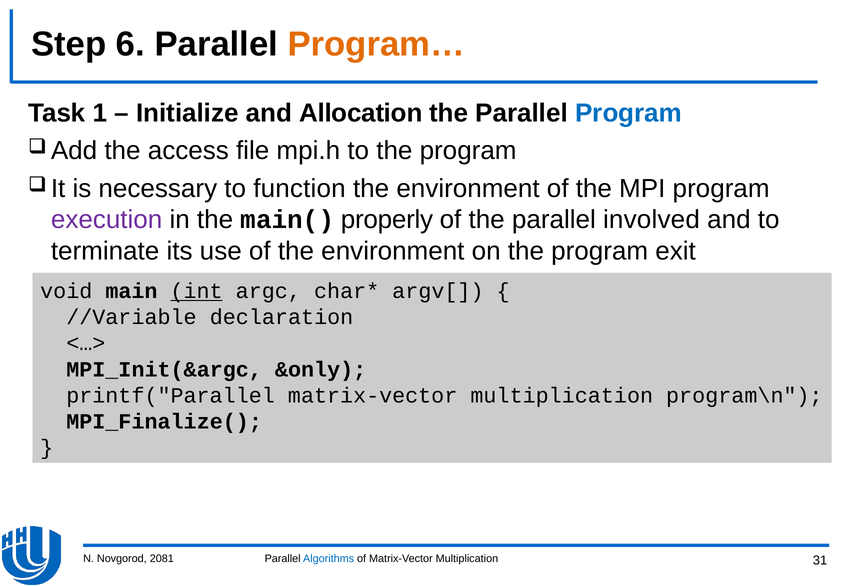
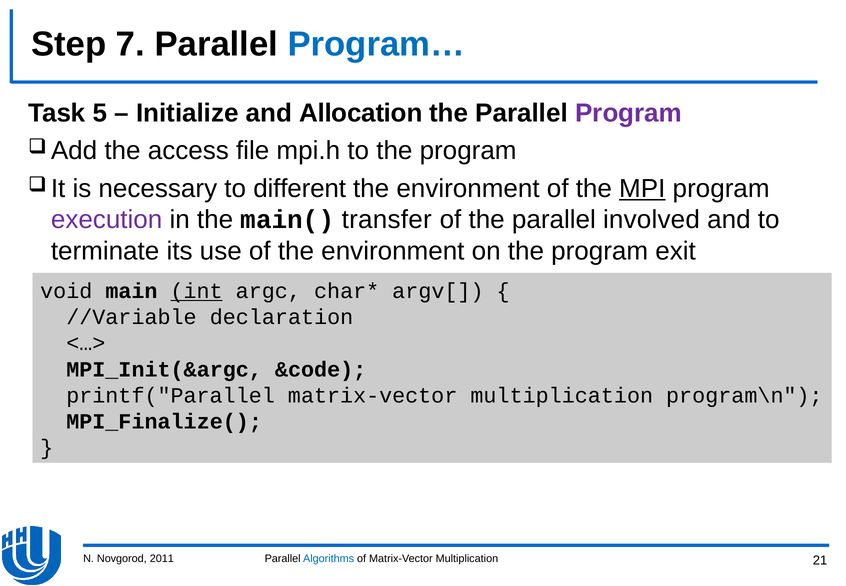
6: 6 -> 7 (130, 44)
Program… colour: orange -> blue (376, 44)
1: 1 -> 5 (100, 113)
Program colour: blue -> purple (629, 113)
function: function -> different (300, 188)
MPI underline: none -> present (642, 188)
properly: properly -> transfer (387, 220)
&only: &only -> &code (321, 369)
2081: 2081 -> 2011 (162, 558)
31: 31 -> 21 (820, 560)
